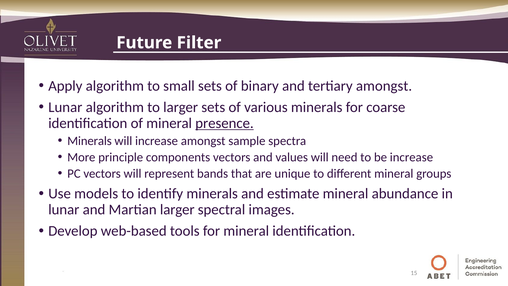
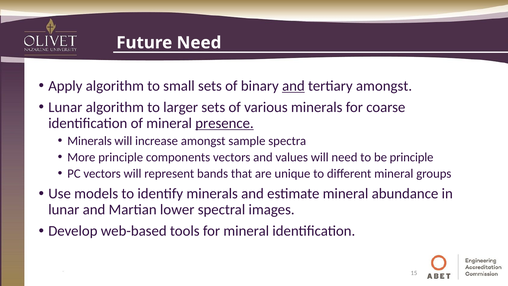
Future Filter: Filter -> Need (199, 43)
and underline: none -> present (293, 86)
be increase: increase -> principle (412, 157)
Martian larger: larger -> lower (177, 210)
